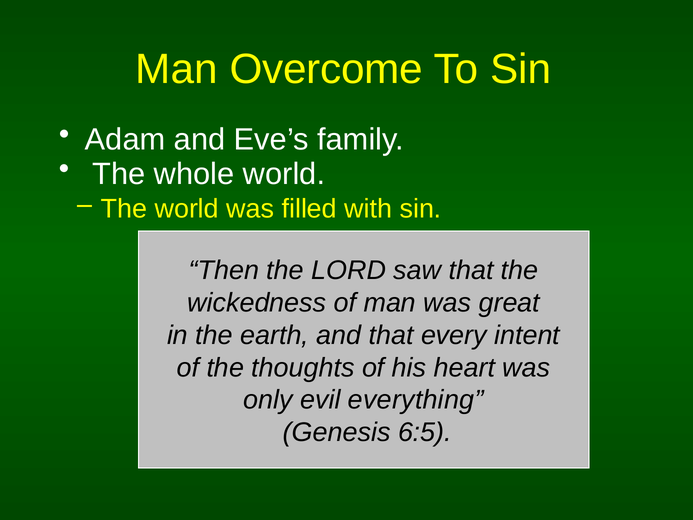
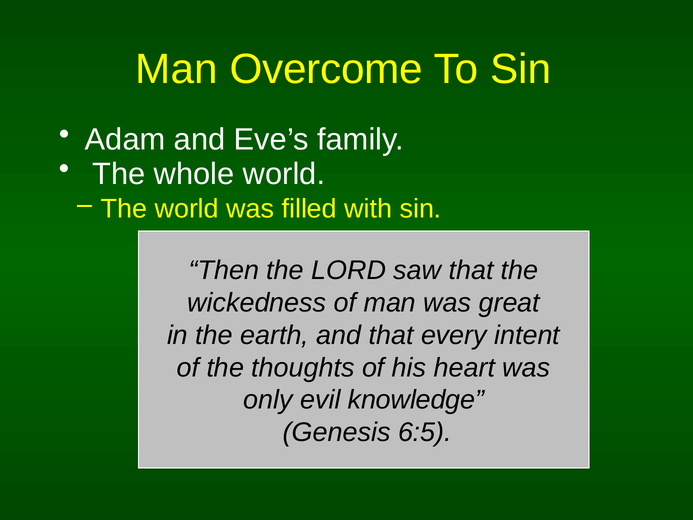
everything: everything -> knowledge (416, 400)
